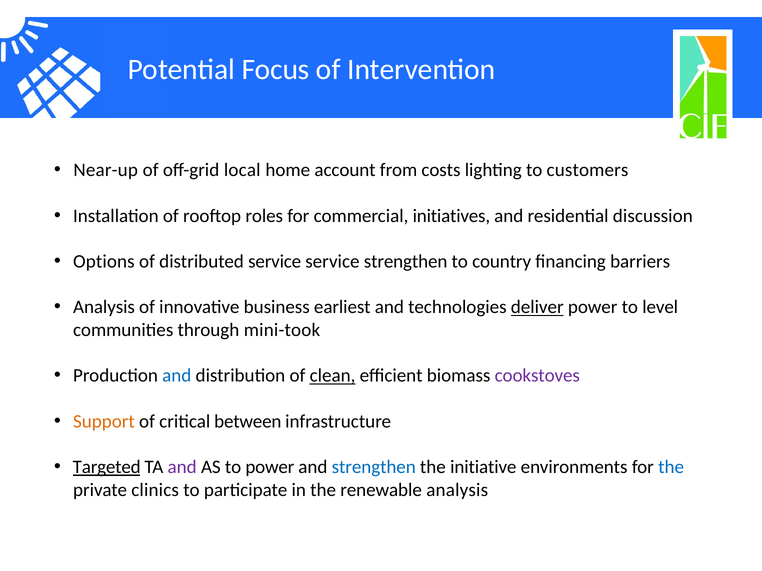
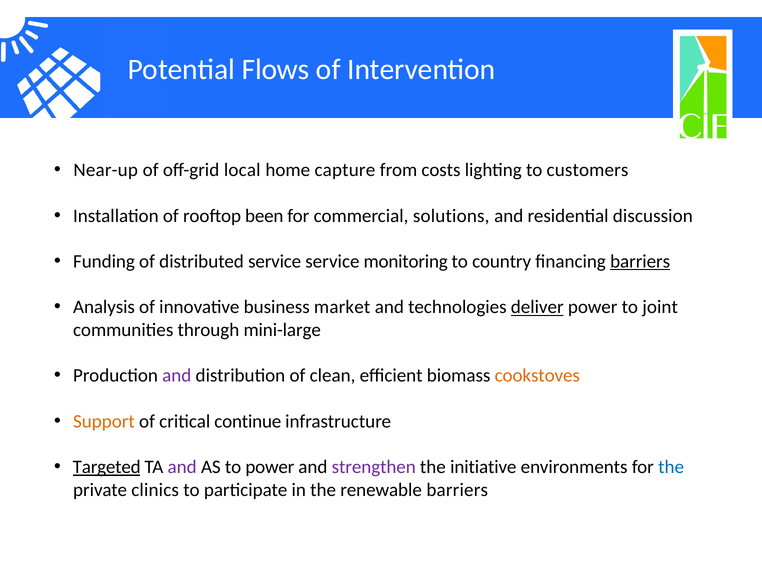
Focus: Focus -> Flows (276, 69)
account: account -> capture (345, 170)
roles: roles -> been (264, 216)
initiatives: initiatives -> solutions (451, 216)
Options: Options -> Funding (104, 262)
service strengthen: strengthen -> monitoring (406, 262)
barriers underline: none -> present (640, 262)
earliest: earliest -> market (342, 307)
level: level -> joint (660, 307)
mini-took: mini-took -> mini-large (282, 330)
and colour: blue -> purple (177, 376)
clean underline: present -> none (333, 376)
cookstoves colour: purple -> orange (537, 376)
between: between -> continue (248, 422)
strengthen colour: blue -> purple (374, 467)
renewable analysis: analysis -> barriers (457, 490)
